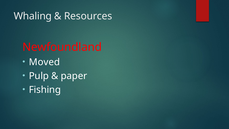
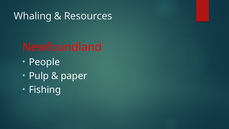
Moved: Moved -> People (44, 62)
